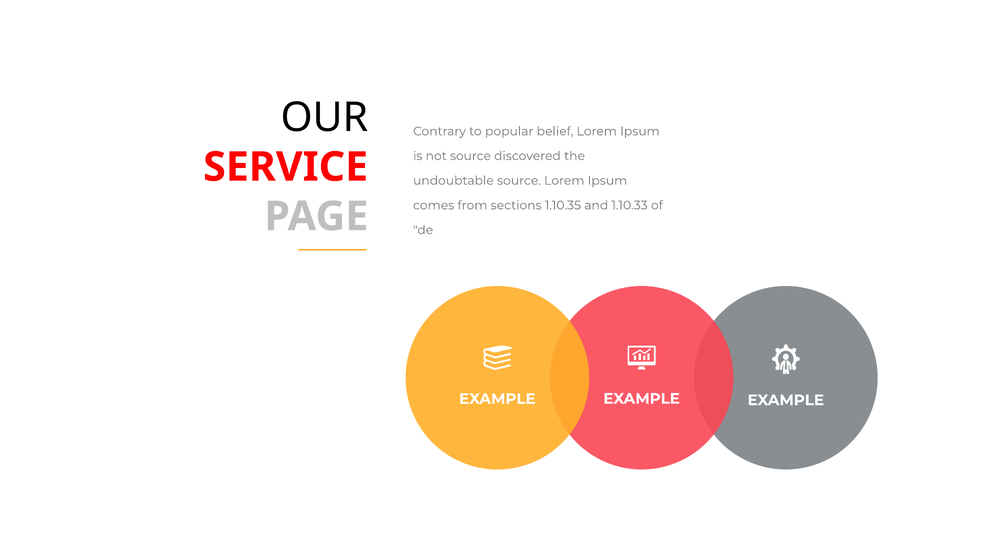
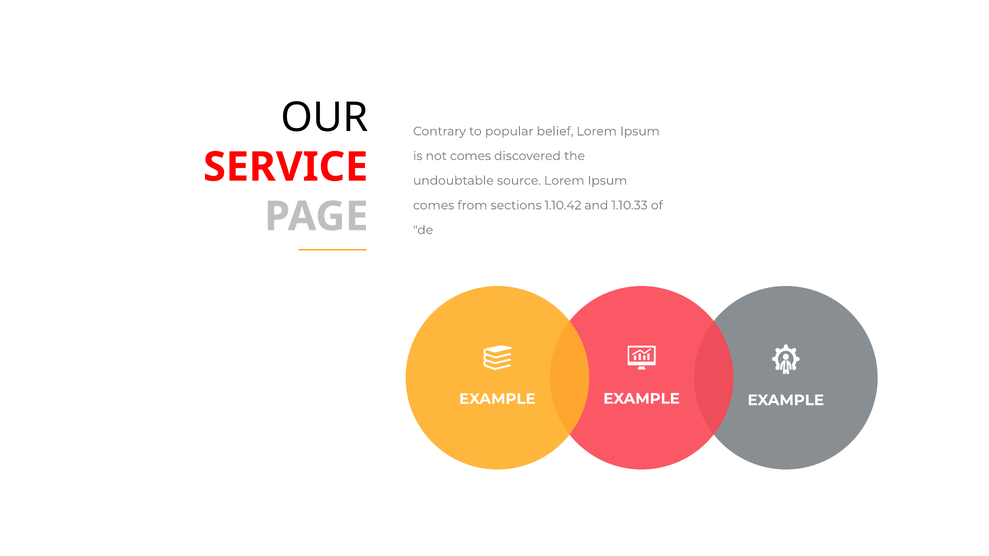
not source: source -> comes (470, 156)
1.10.35: 1.10.35 -> 1.10.42 (563, 205)
